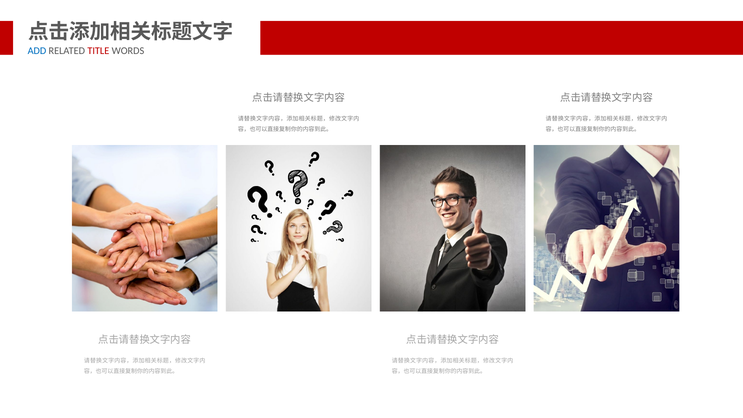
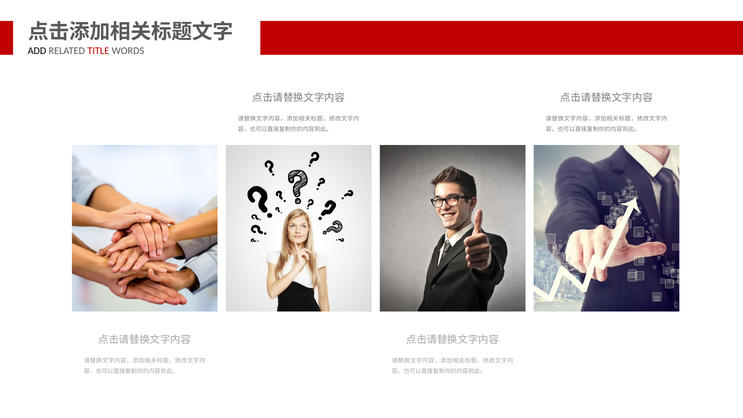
ADD colour: blue -> black (37, 51)
